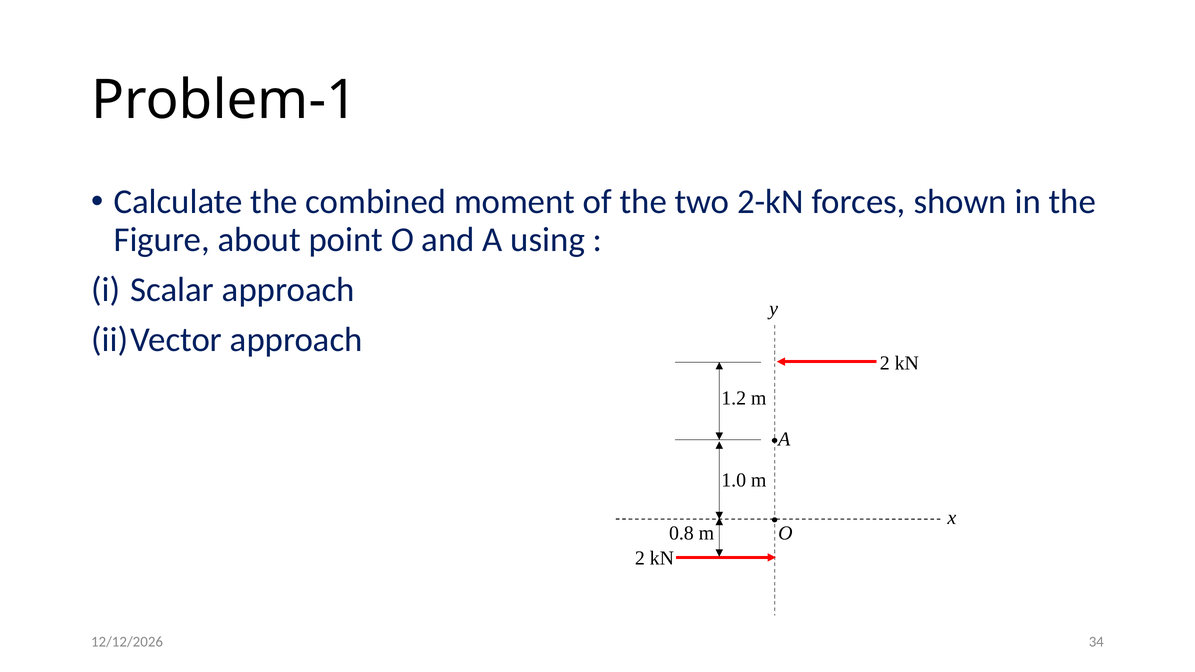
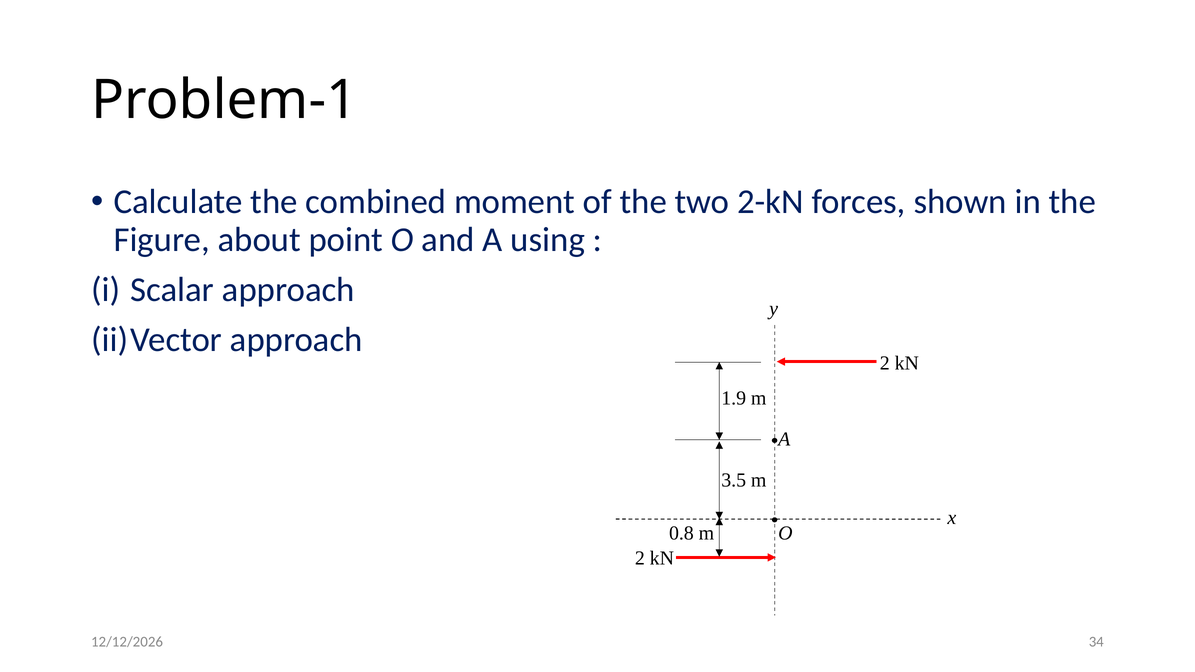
1.2: 1.2 -> 1.9 (734, 398)
1.0: 1.0 -> 3.5 (734, 480)
